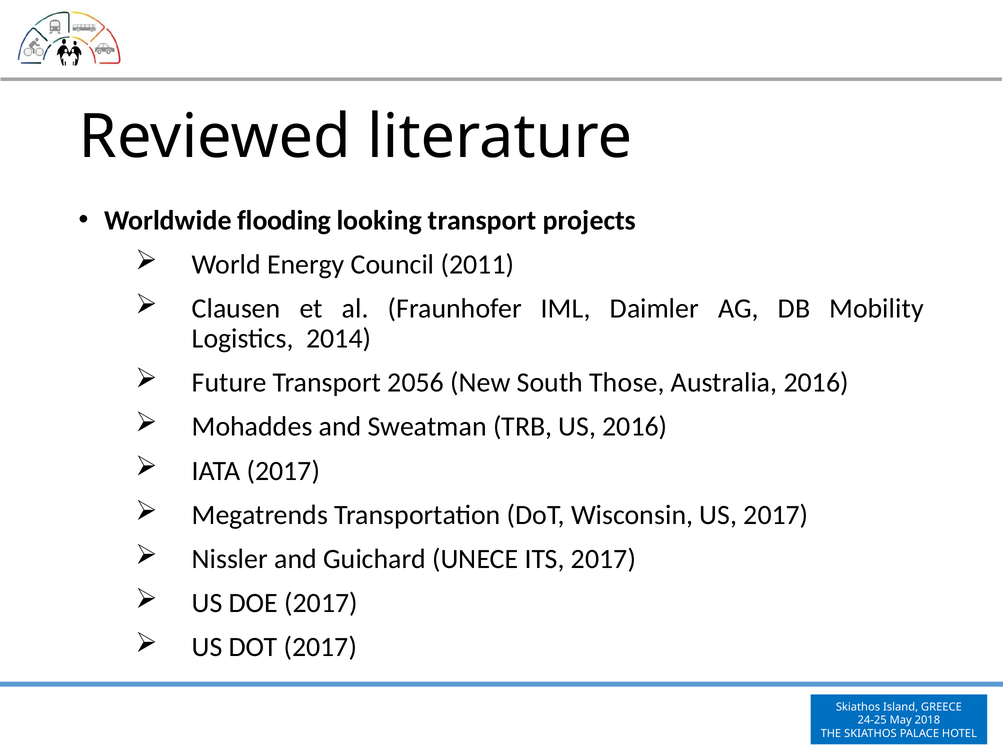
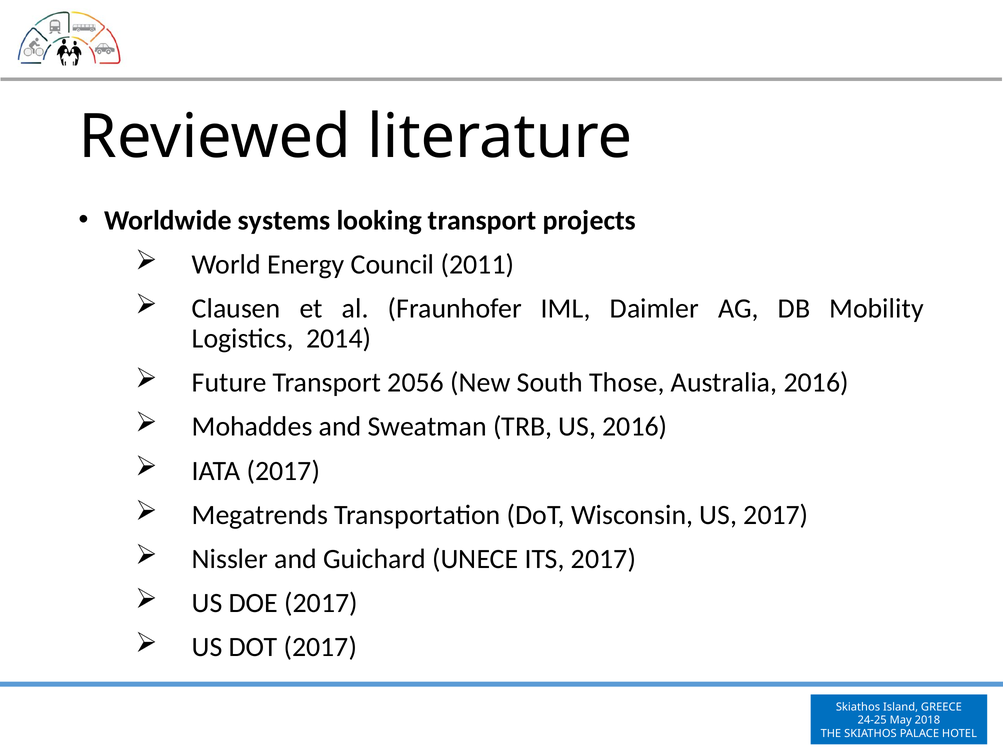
flooding: flooding -> systems (284, 220)
